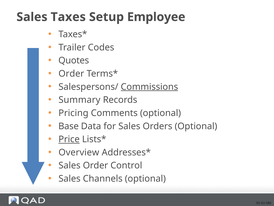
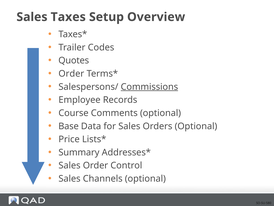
Employee: Employee -> Overview (156, 17)
Summary: Summary -> Employee (80, 100)
Pricing: Pricing -> Course (74, 113)
Price underline: present -> none (69, 139)
Overview: Overview -> Summary (79, 152)
